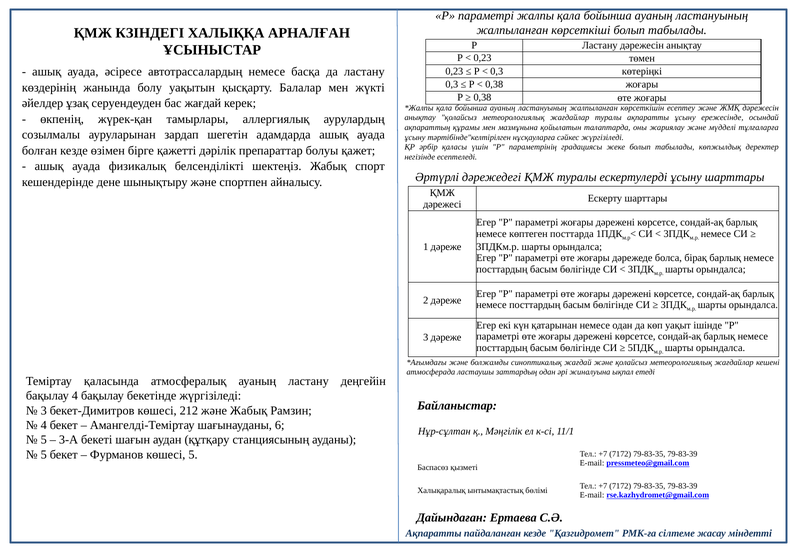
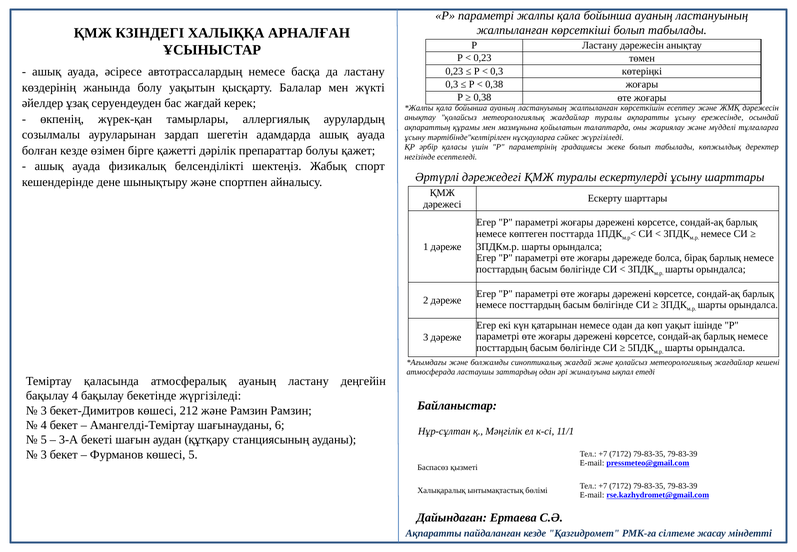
және Жабық: Жабық -> Рамзин (249, 410)
5: 5 -> 3 (44, 454)
